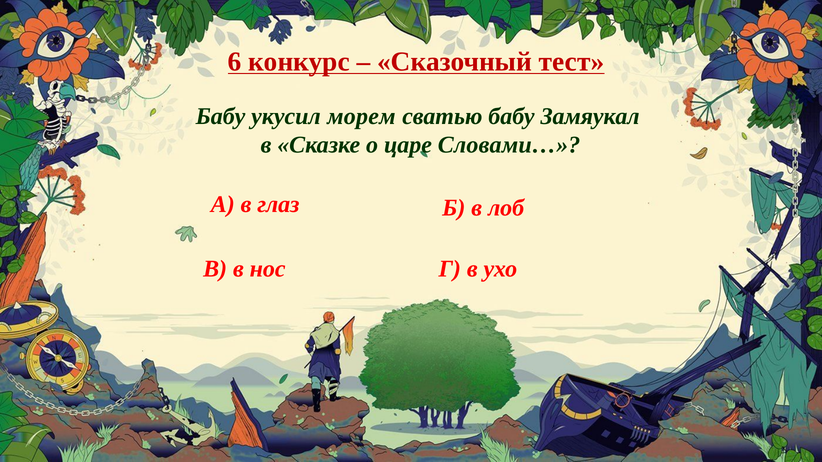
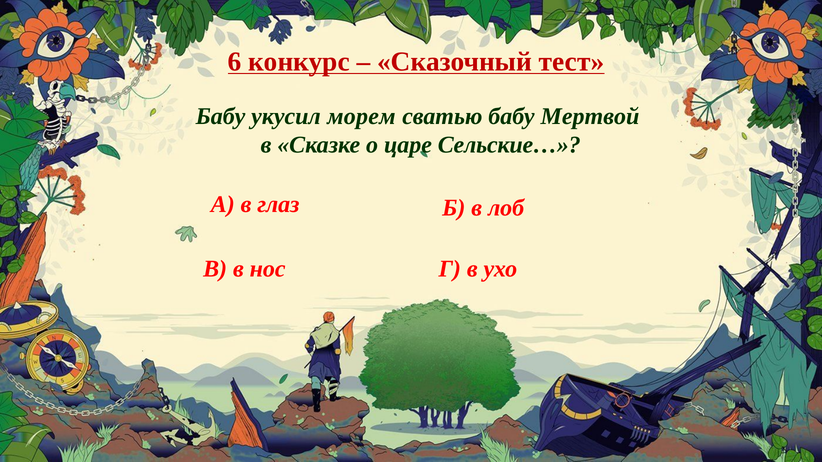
Замяукал: Замяукал -> Мертвой (590, 116)
Словами…: Словами… -> Сельские… (509, 145)
